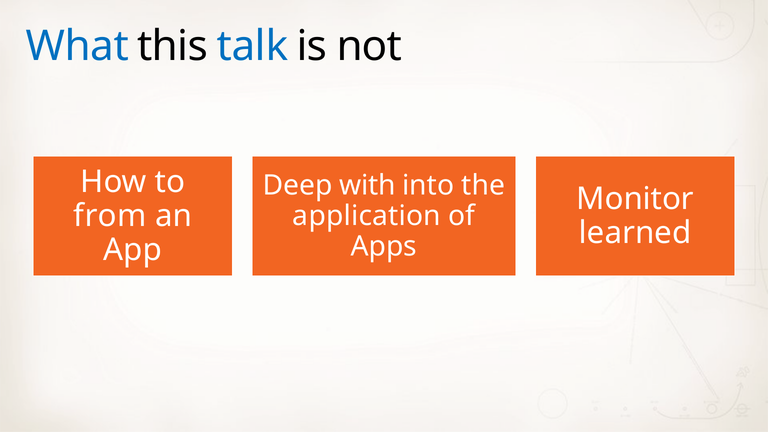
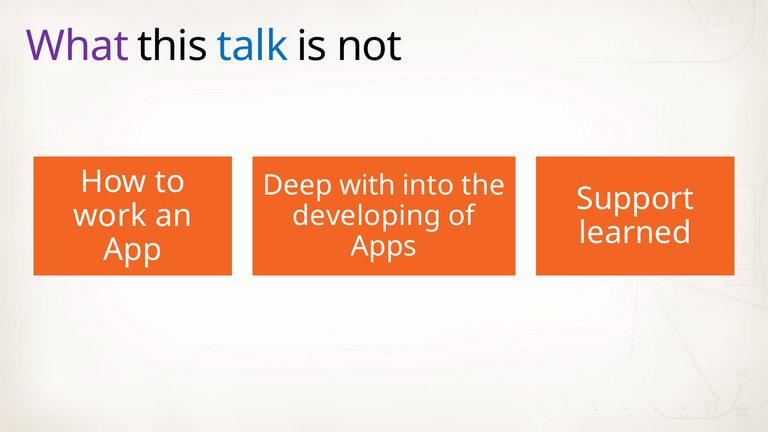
What colour: blue -> purple (77, 46)
Monitor: Monitor -> Support (635, 199)
from: from -> work (110, 216)
application: application -> developing (367, 216)
